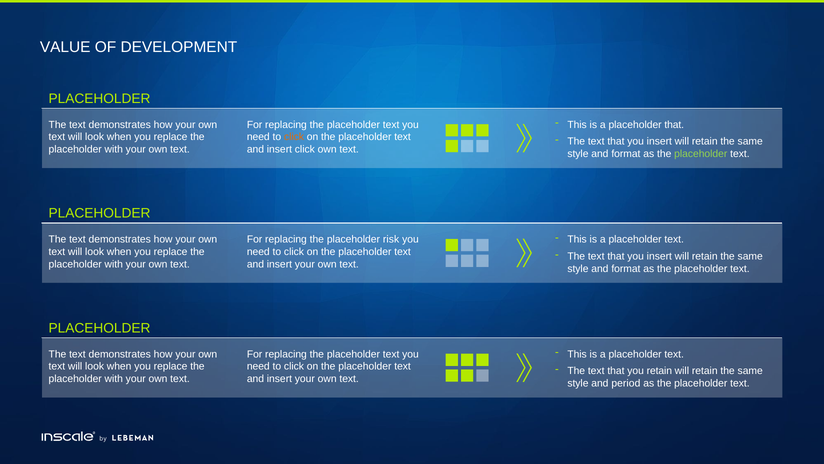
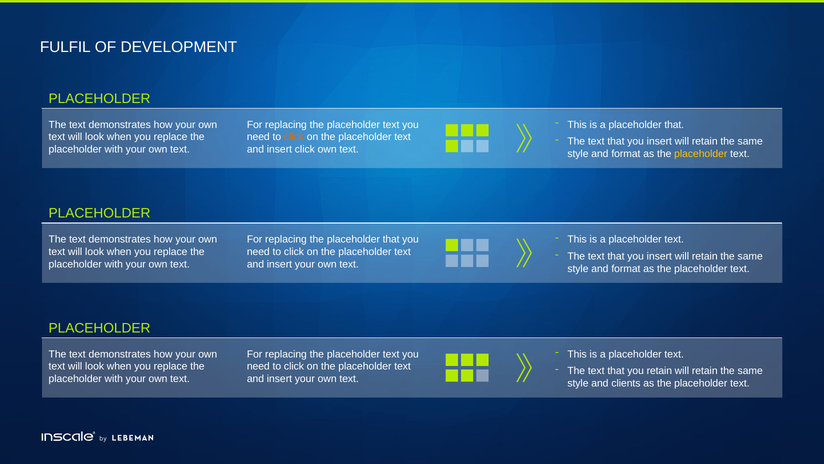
VALUE: VALUE -> FULFIL (65, 47)
placeholder colour: light green -> yellow (701, 154)
the placeholder risk: risk -> that (391, 239)
period: period -> clients (626, 383)
